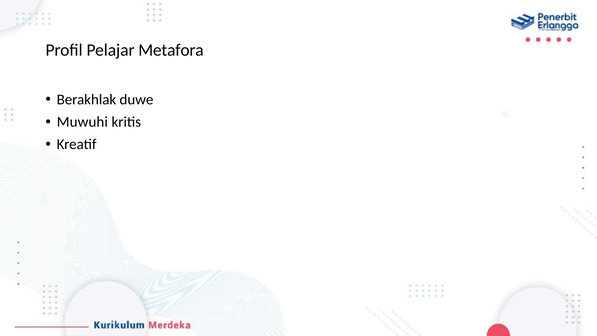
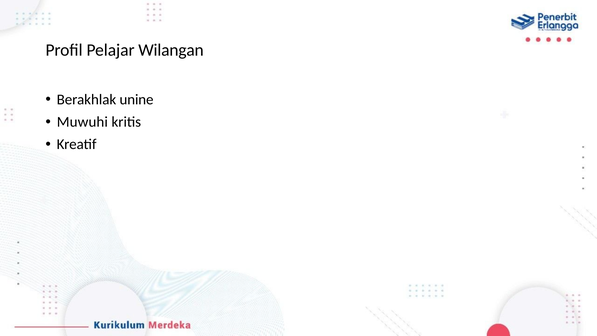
Metafora: Metafora -> Wilangan (171, 50)
duwe: duwe -> unine (137, 100)
